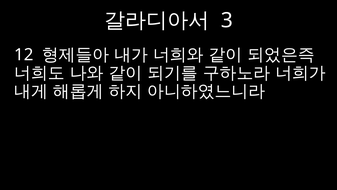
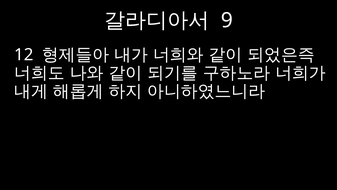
3: 3 -> 9 (227, 20)
